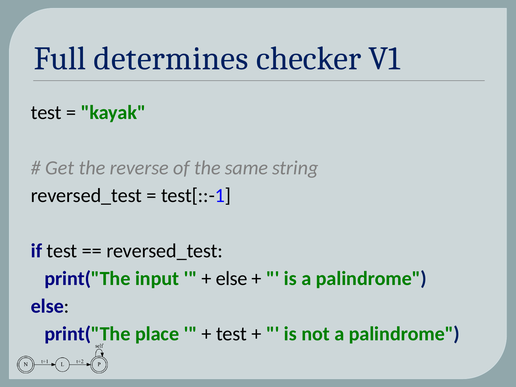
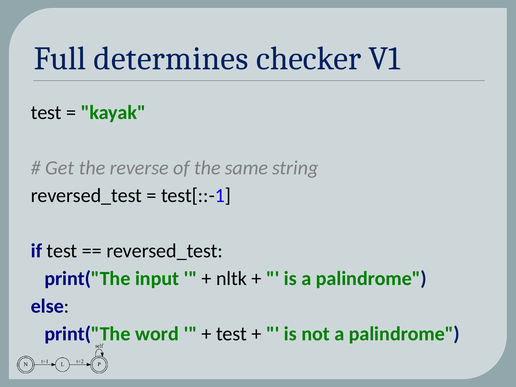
else: else -> nltk (232, 279)
place: place -> word (157, 334)
